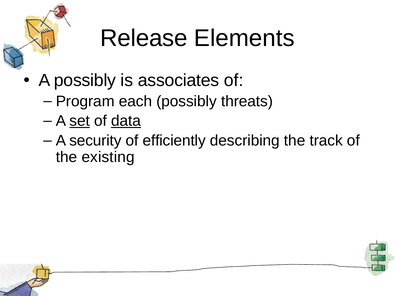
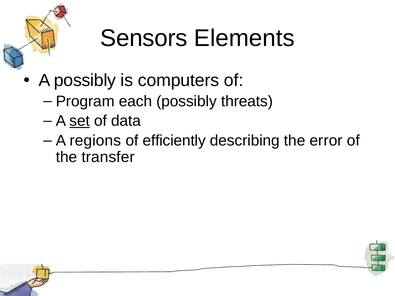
Release: Release -> Sensors (144, 38)
associates: associates -> computers (179, 80)
data underline: present -> none (126, 121)
security: security -> regions (95, 141)
track: track -> error (326, 141)
existing: existing -> transfer (108, 157)
